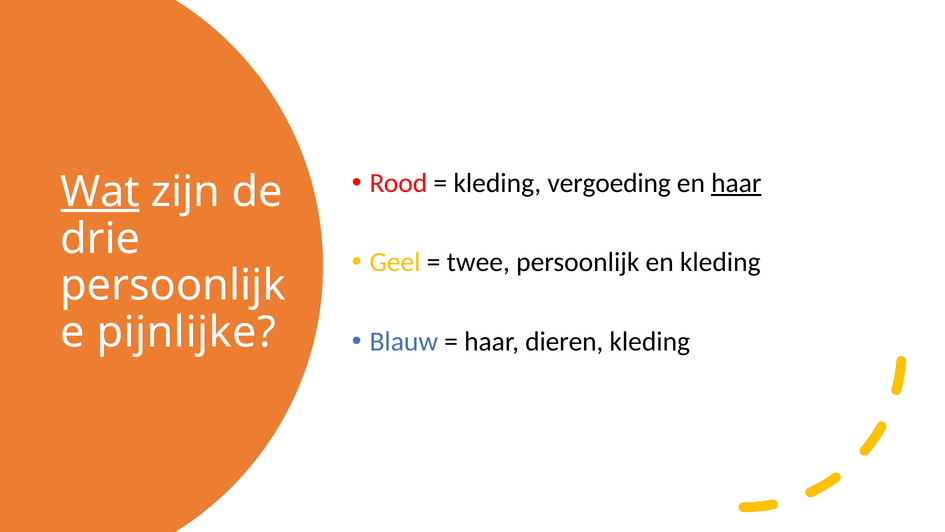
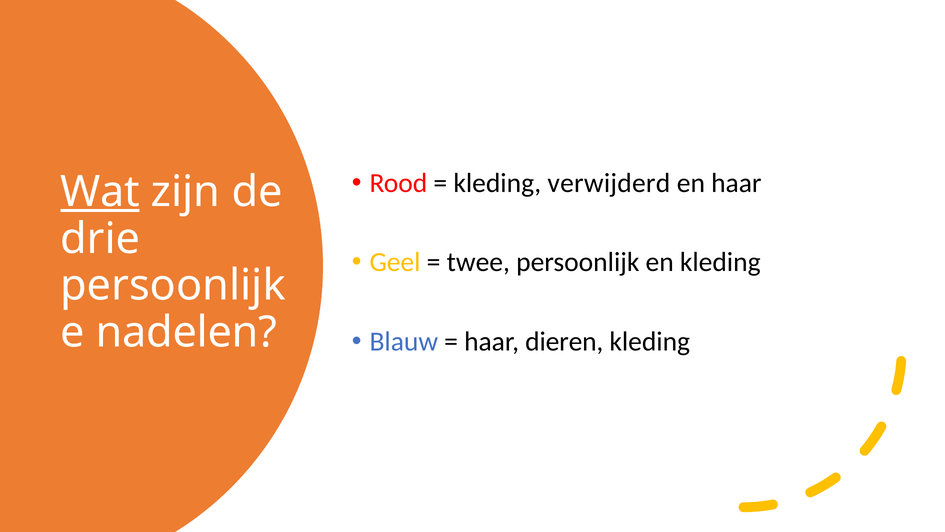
vergoeding: vergoeding -> verwijderd (609, 183)
haar underline: present -> none (736, 183)
pijnlijke: pijnlijke -> nadelen (187, 332)
